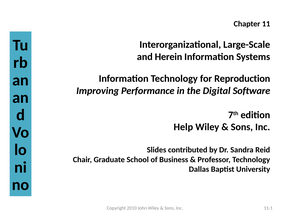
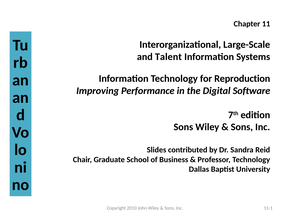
Herein: Herein -> Talent (168, 57)
Help: Help -> Sons (183, 127)
